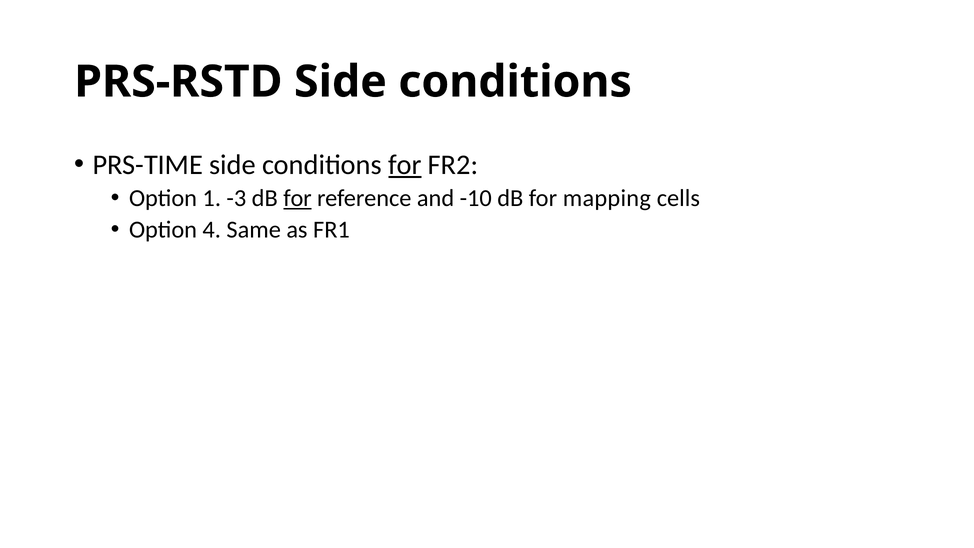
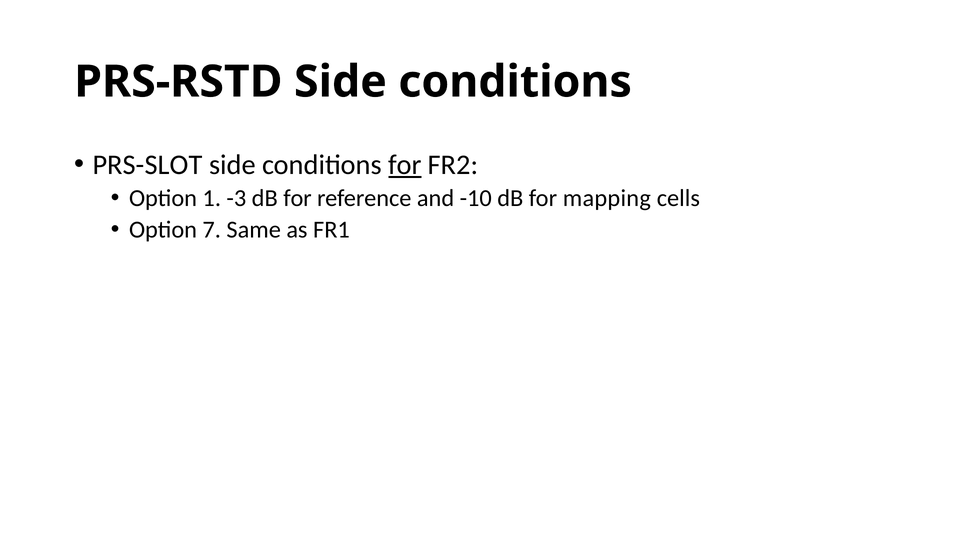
PRS-TIME: PRS-TIME -> PRS-SLOT (148, 165)
for underline: present -> none (297, 198)
4: 4 -> 7 (212, 230)
